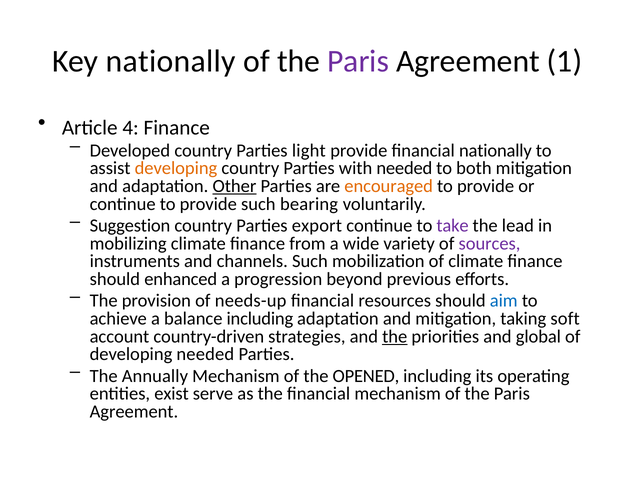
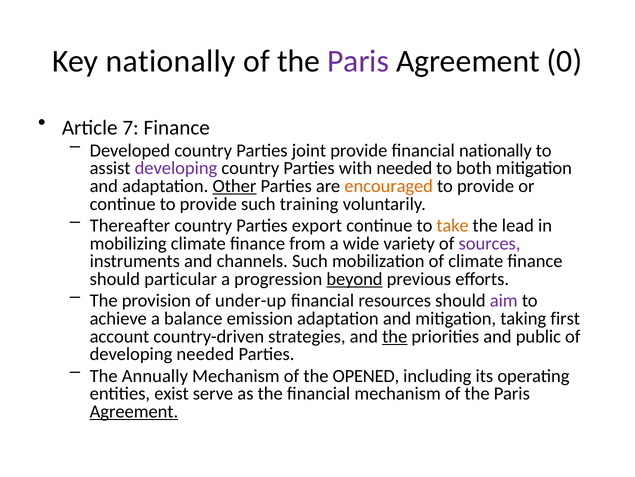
1: 1 -> 0 (565, 61)
4: 4 -> 7 (131, 128)
light: light -> joint (309, 150)
developing colour: orange -> purple (176, 168)
bearing: bearing -> training (309, 204)
Suggestion: Suggestion -> Thereafter (130, 225)
take colour: purple -> orange (453, 225)
enhanced: enhanced -> particular (181, 279)
beyond underline: none -> present (354, 279)
needs-up: needs-up -> under-up (251, 300)
aim colour: blue -> purple (504, 300)
balance including: including -> emission (260, 318)
soft: soft -> first (565, 318)
global: global -> public (538, 336)
Agreement underline: none -> present (134, 411)
